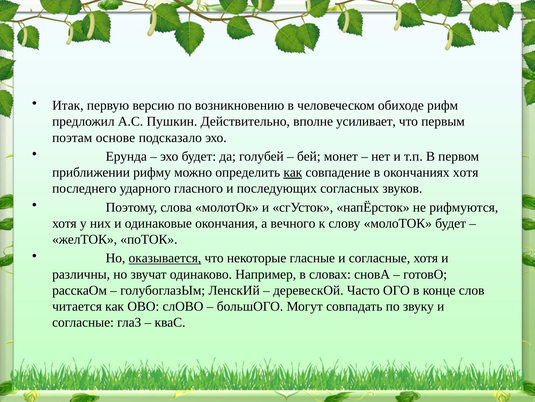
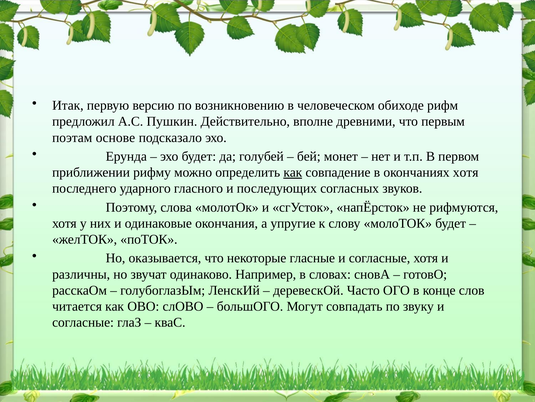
усиливает: усиливает -> древними (366, 121)
вечного: вечного -> упругие (293, 223)
оказывается underline: present -> none (165, 258)
